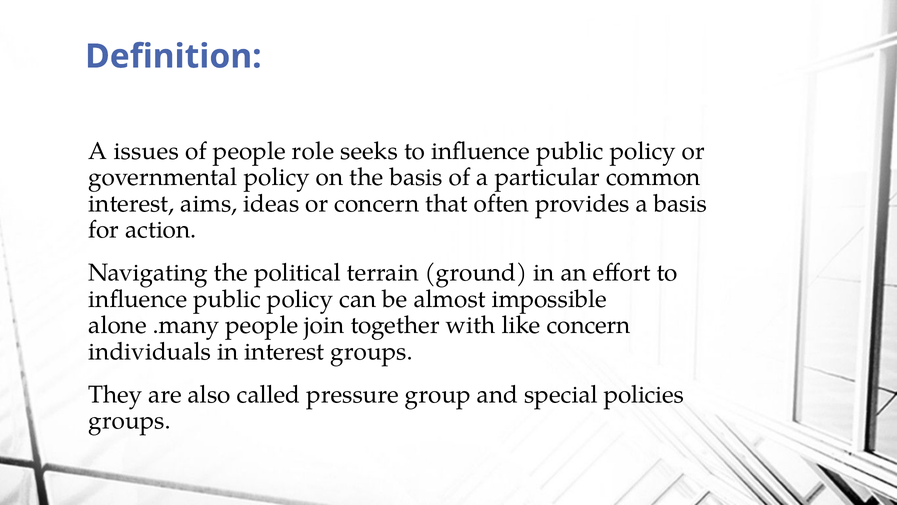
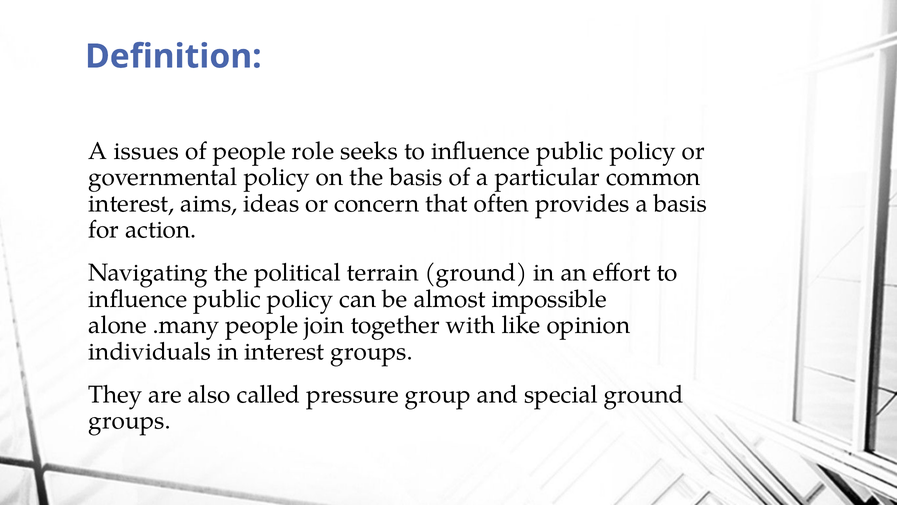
like concern: concern -> opinion (589, 325)
special policies: policies -> ground (644, 394)
